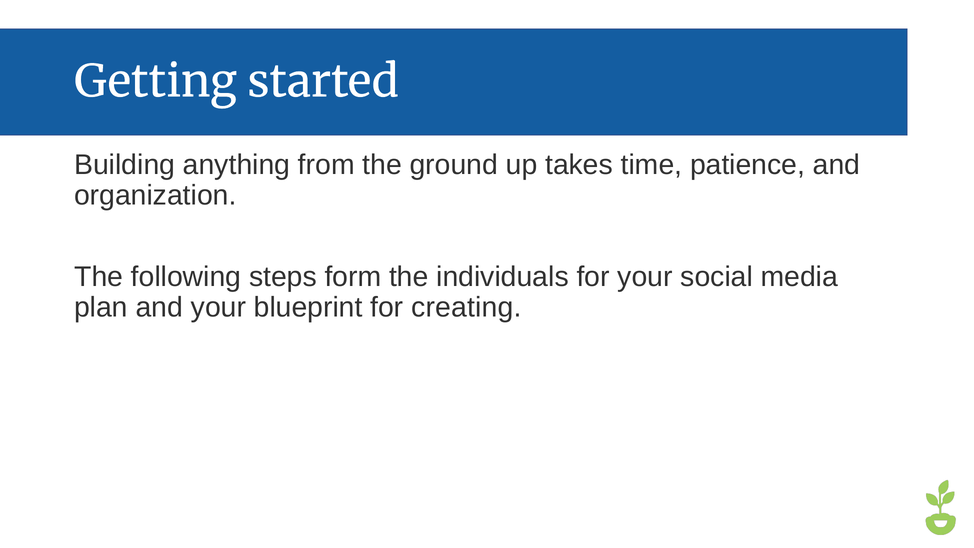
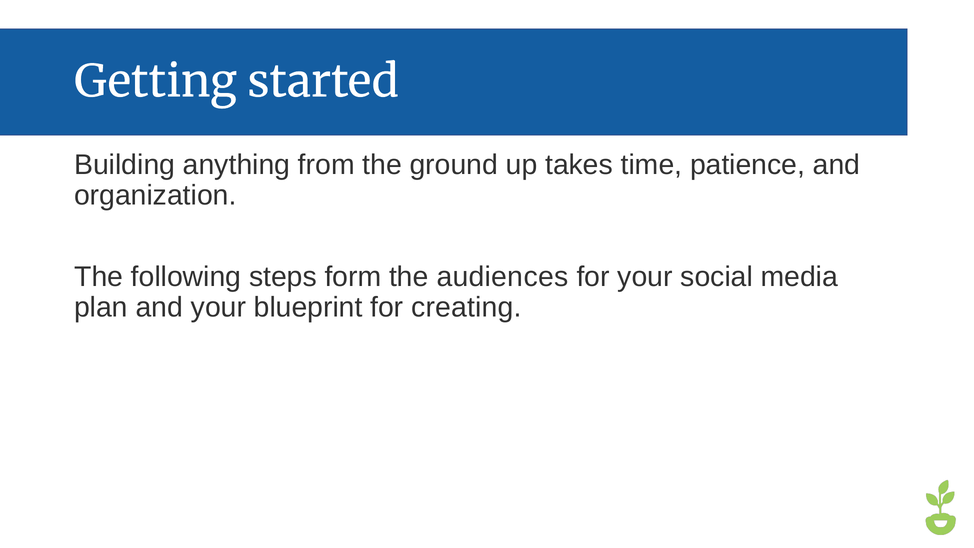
individuals: individuals -> audiences (502, 277)
